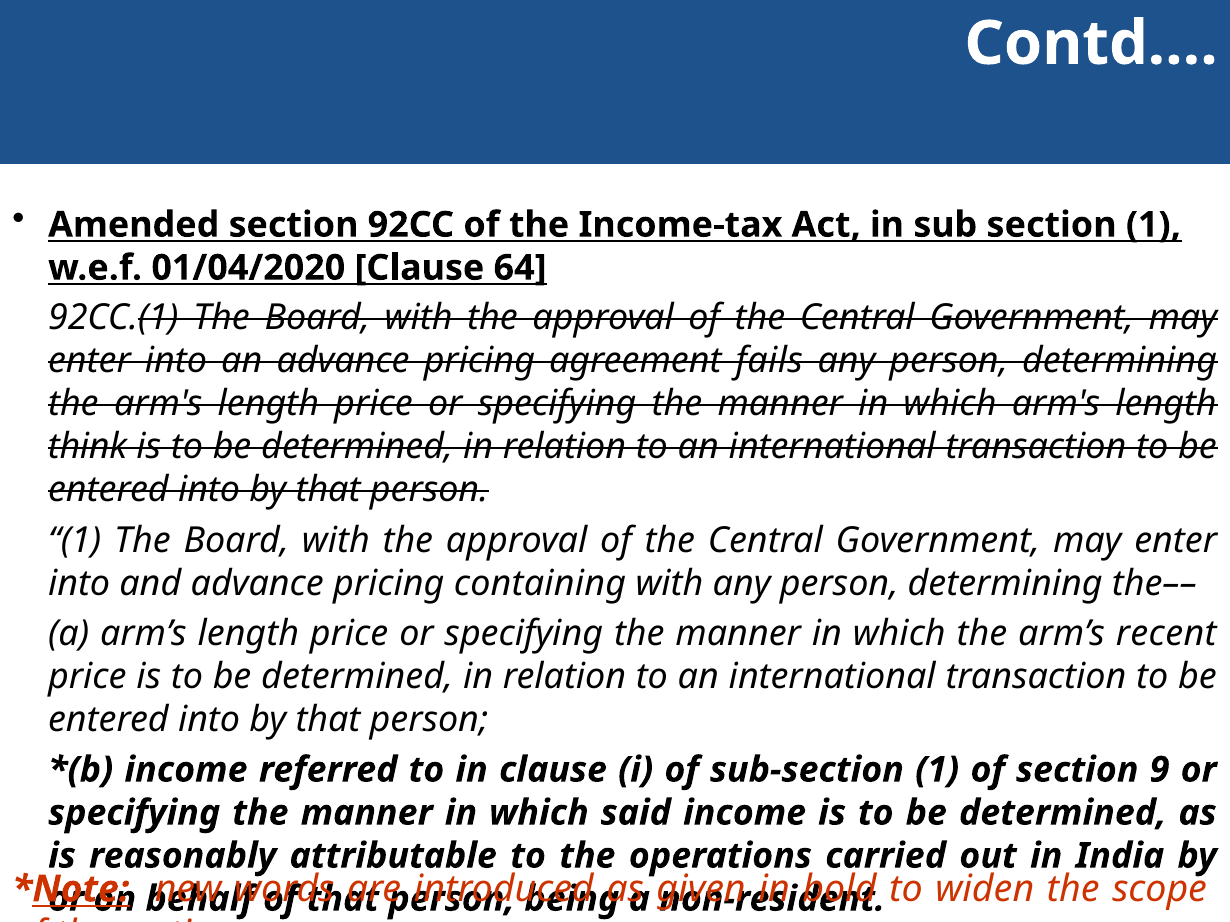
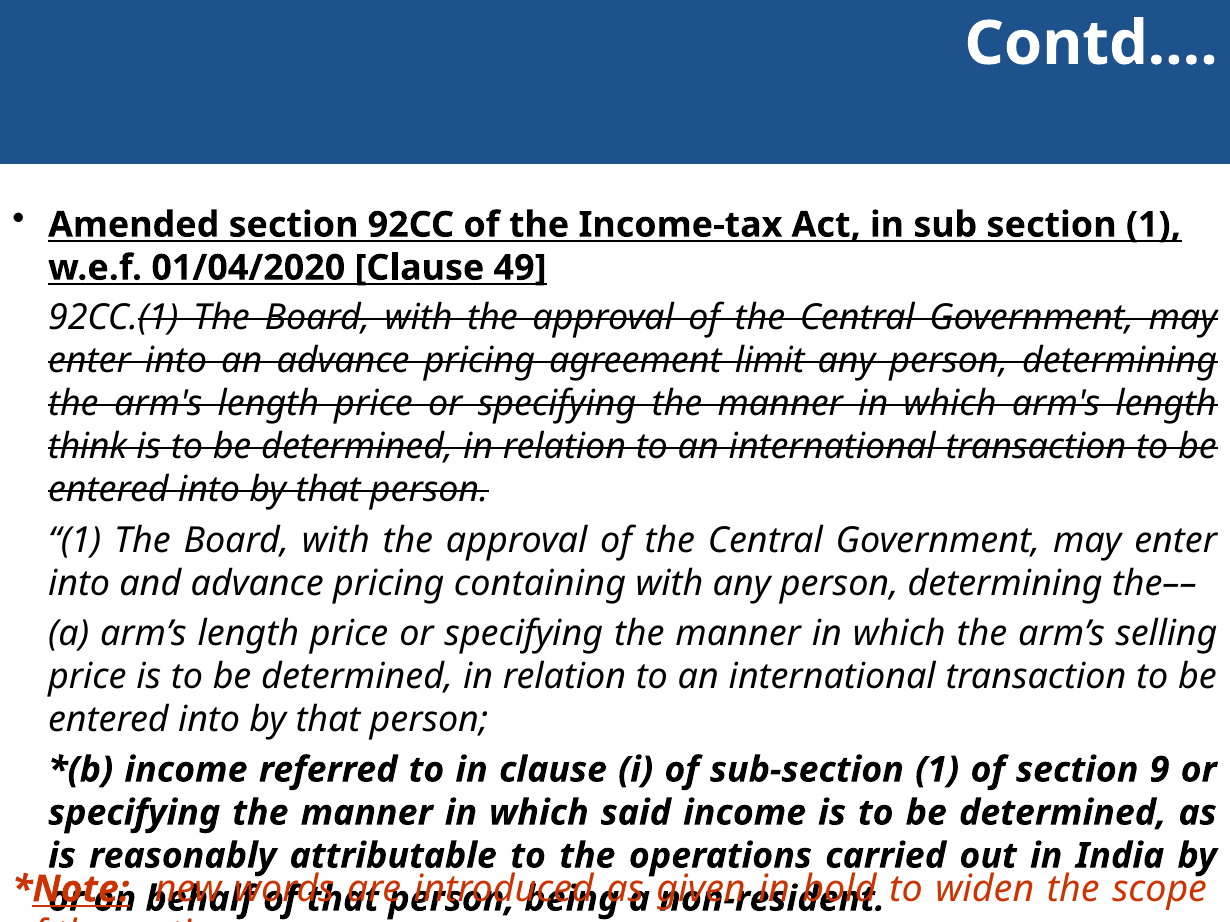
64: 64 -> 49 (520, 268)
fails: fails -> limit (770, 361)
recent: recent -> selling (1166, 634)
